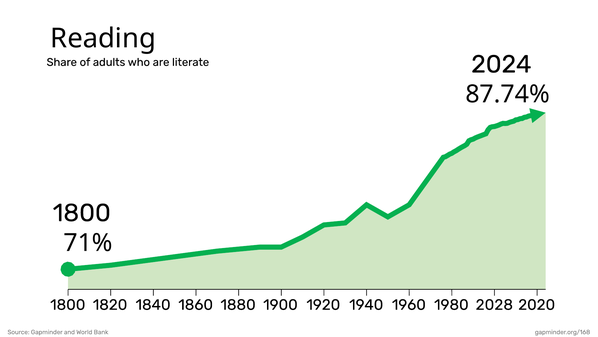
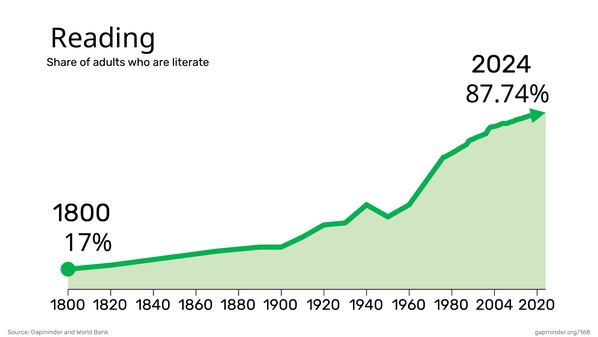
71%: 71% -> 17% (88, 243)
2028: 2028 -> 2004 (494, 304)
